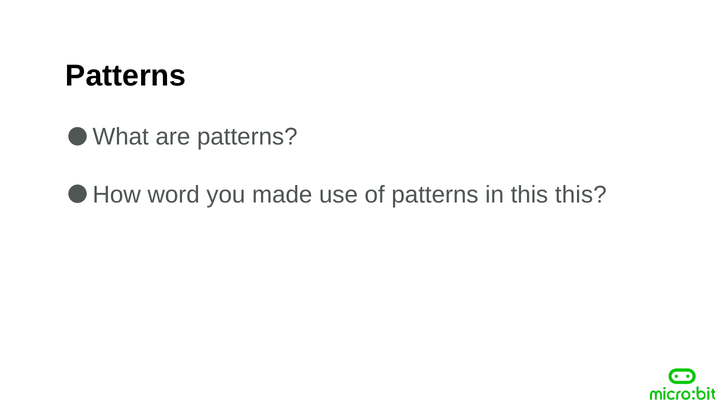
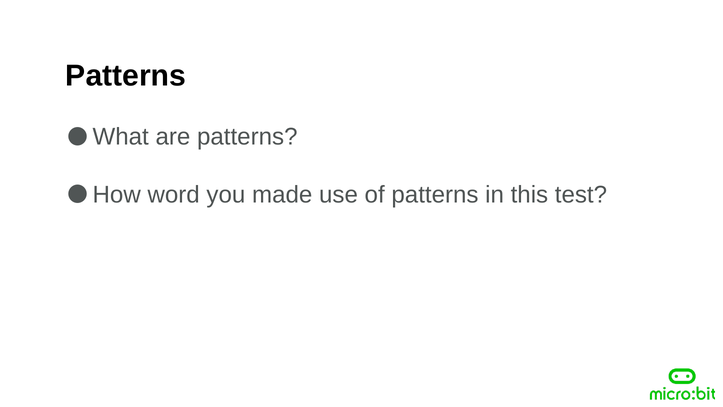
this this: this -> test (581, 195)
